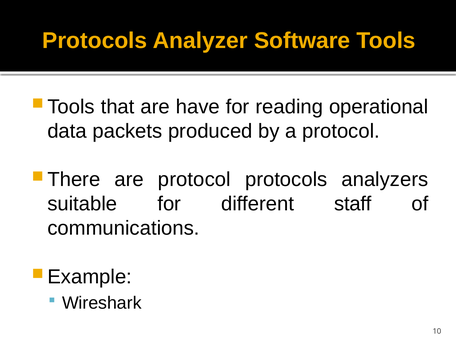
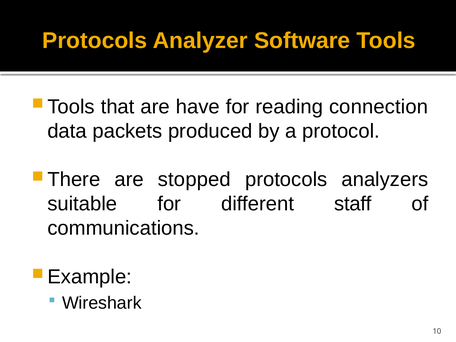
operational: operational -> connection (379, 107)
are protocol: protocol -> stopped (194, 180)
